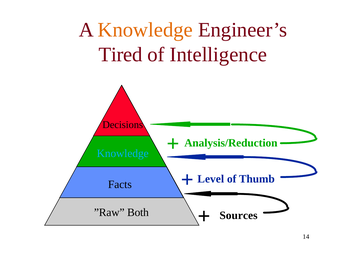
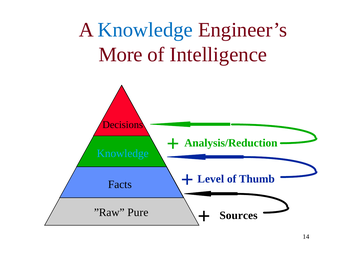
Knowledge colour: orange -> blue (145, 30)
Tired: Tired -> More (121, 55)
Both: Both -> Pure (138, 213)
